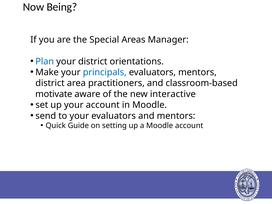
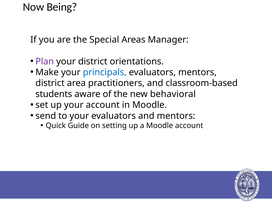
Plan colour: blue -> purple (45, 61)
motivate: motivate -> students (54, 94)
interactive: interactive -> behavioral (173, 94)
